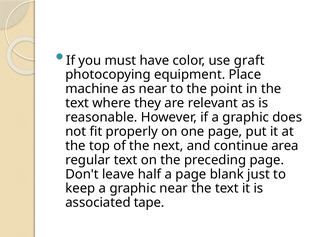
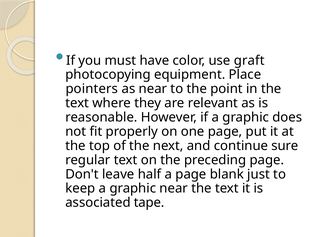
machine: machine -> pointers (92, 89)
area: area -> sure (285, 146)
